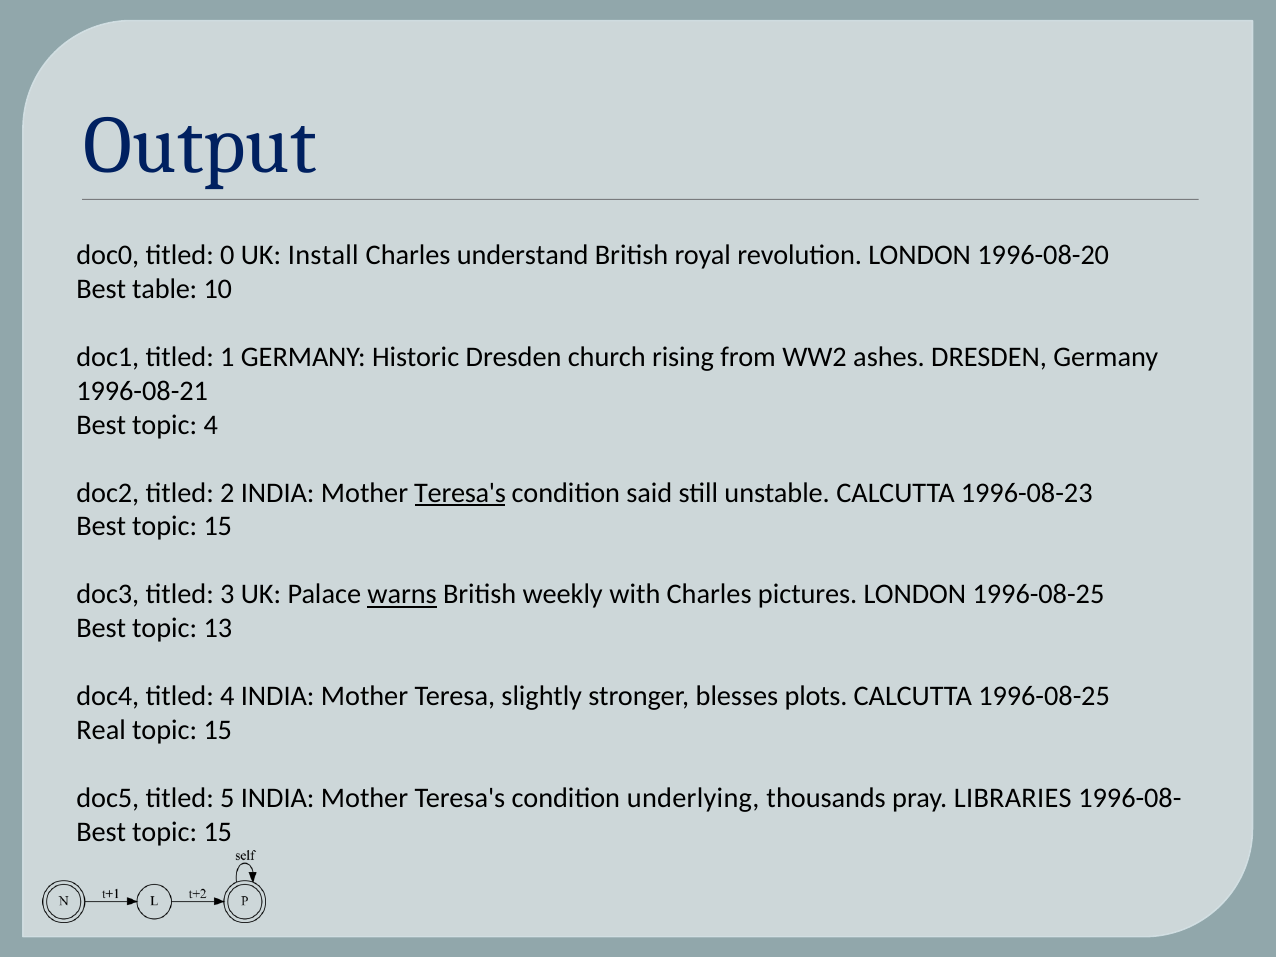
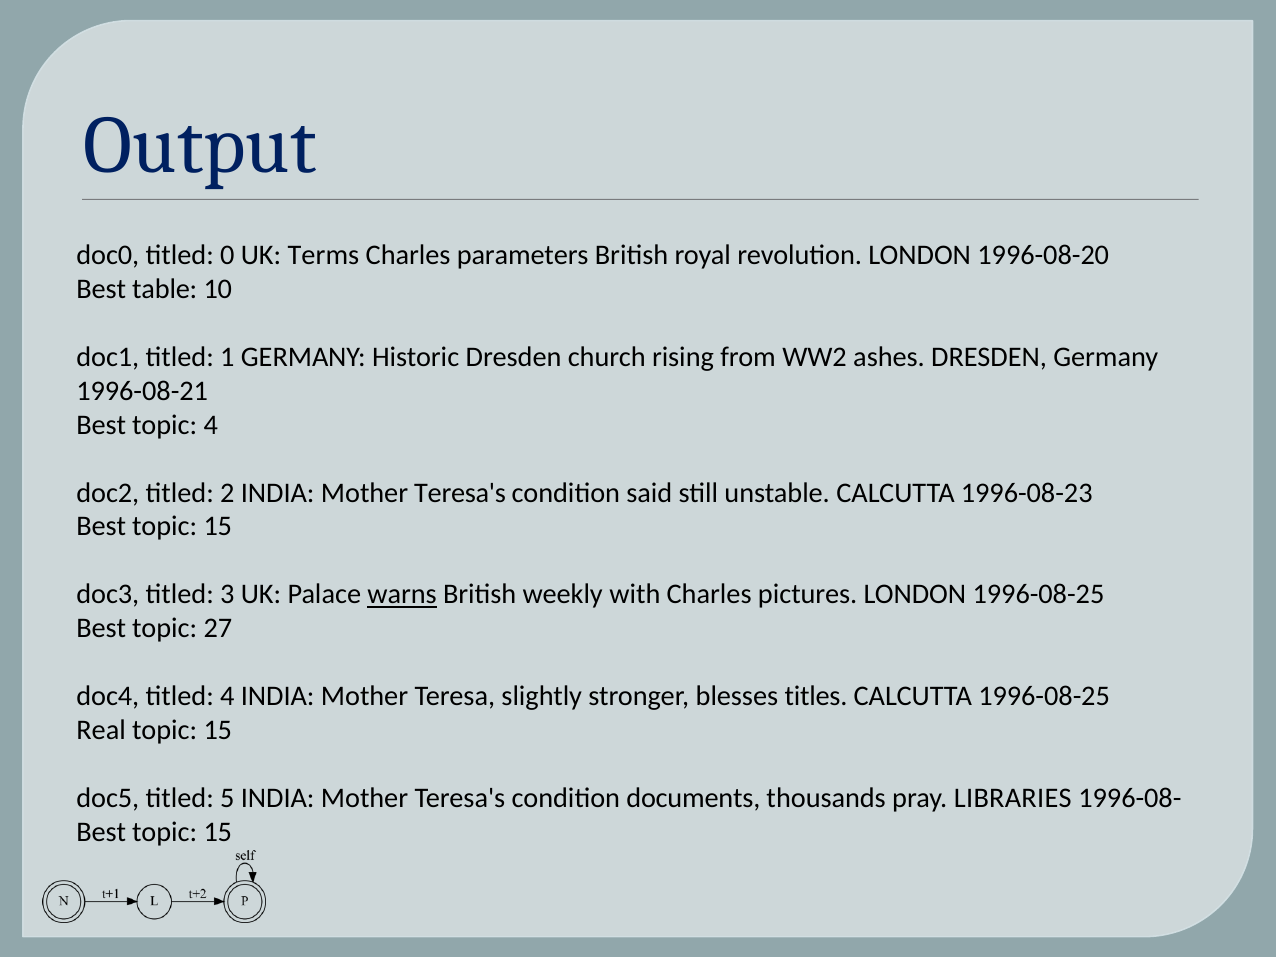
Install: Install -> Terms (323, 255)
understand: understand -> parameters (523, 255)
Teresa's underline: present -> none (460, 493)
13: 13 -> 27 (218, 628)
plots: plots -> titles (816, 696)
underlying: underlying -> documents (693, 798)
